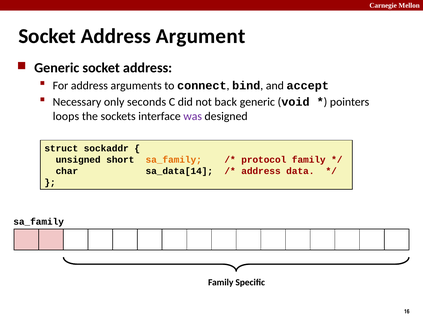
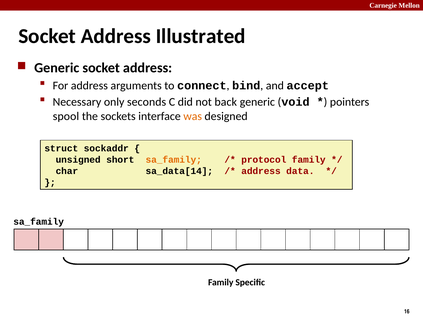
Argument: Argument -> Illustrated (201, 36)
loops: loops -> spool (66, 116)
was colour: purple -> orange (193, 116)
